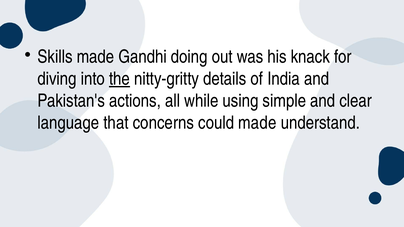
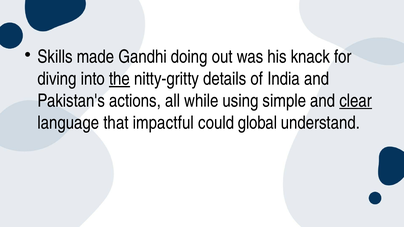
clear underline: none -> present (356, 101)
concerns: concerns -> impactful (163, 123)
could made: made -> global (258, 123)
